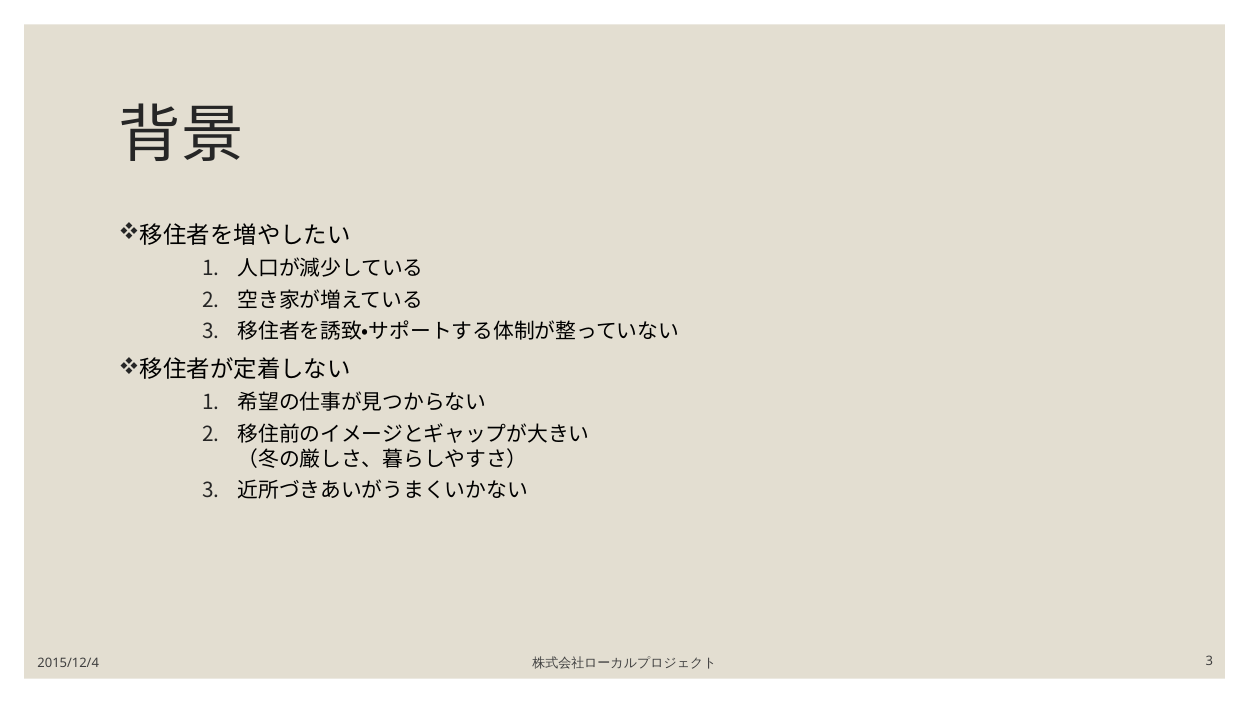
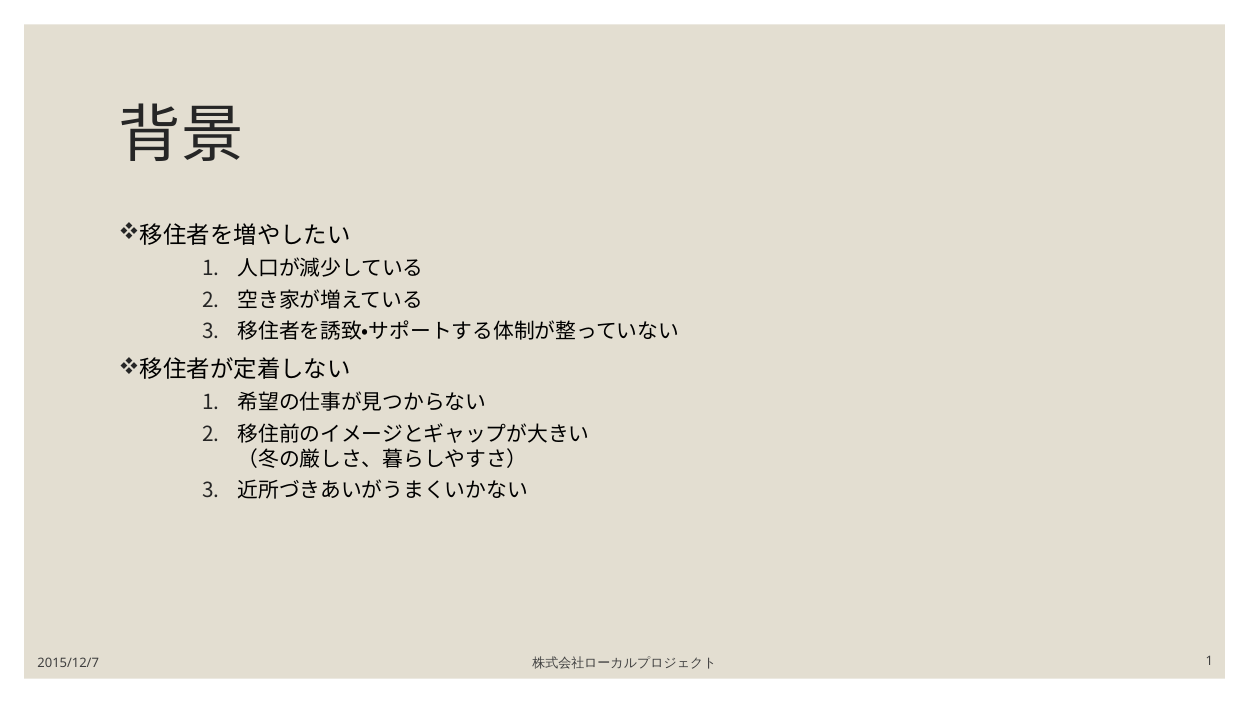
3: 3 -> 1 (1209, 661)
2015/12/4: 2015/12/4 -> 2015/12/7 (68, 663)
